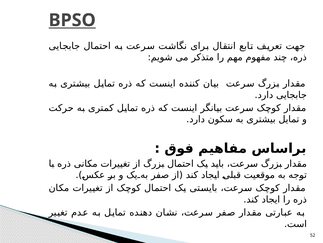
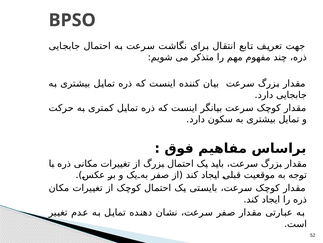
BPSO underline: present -> none (72, 20)
